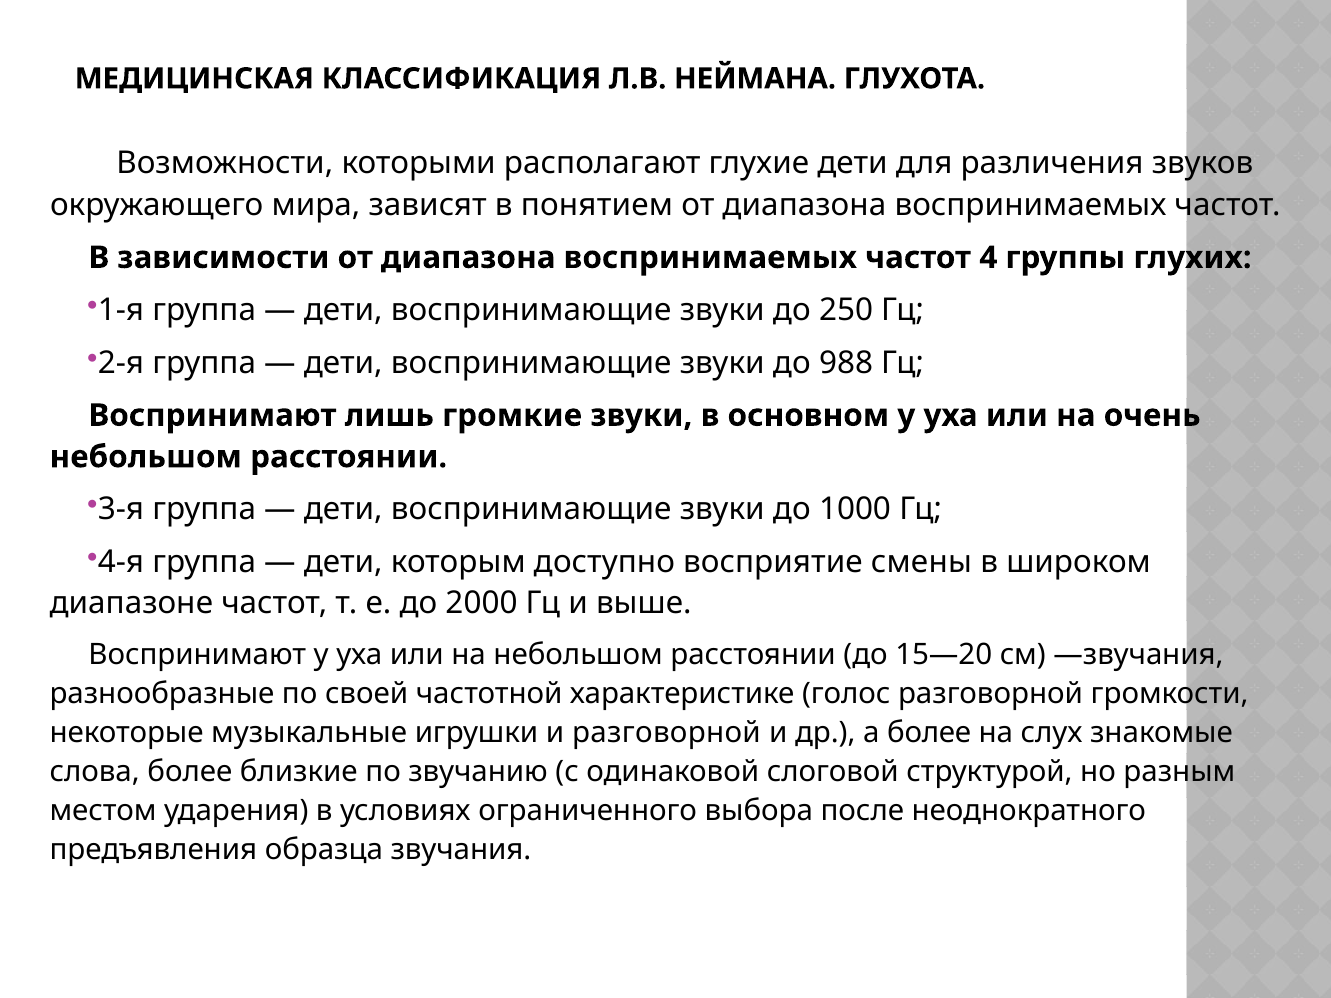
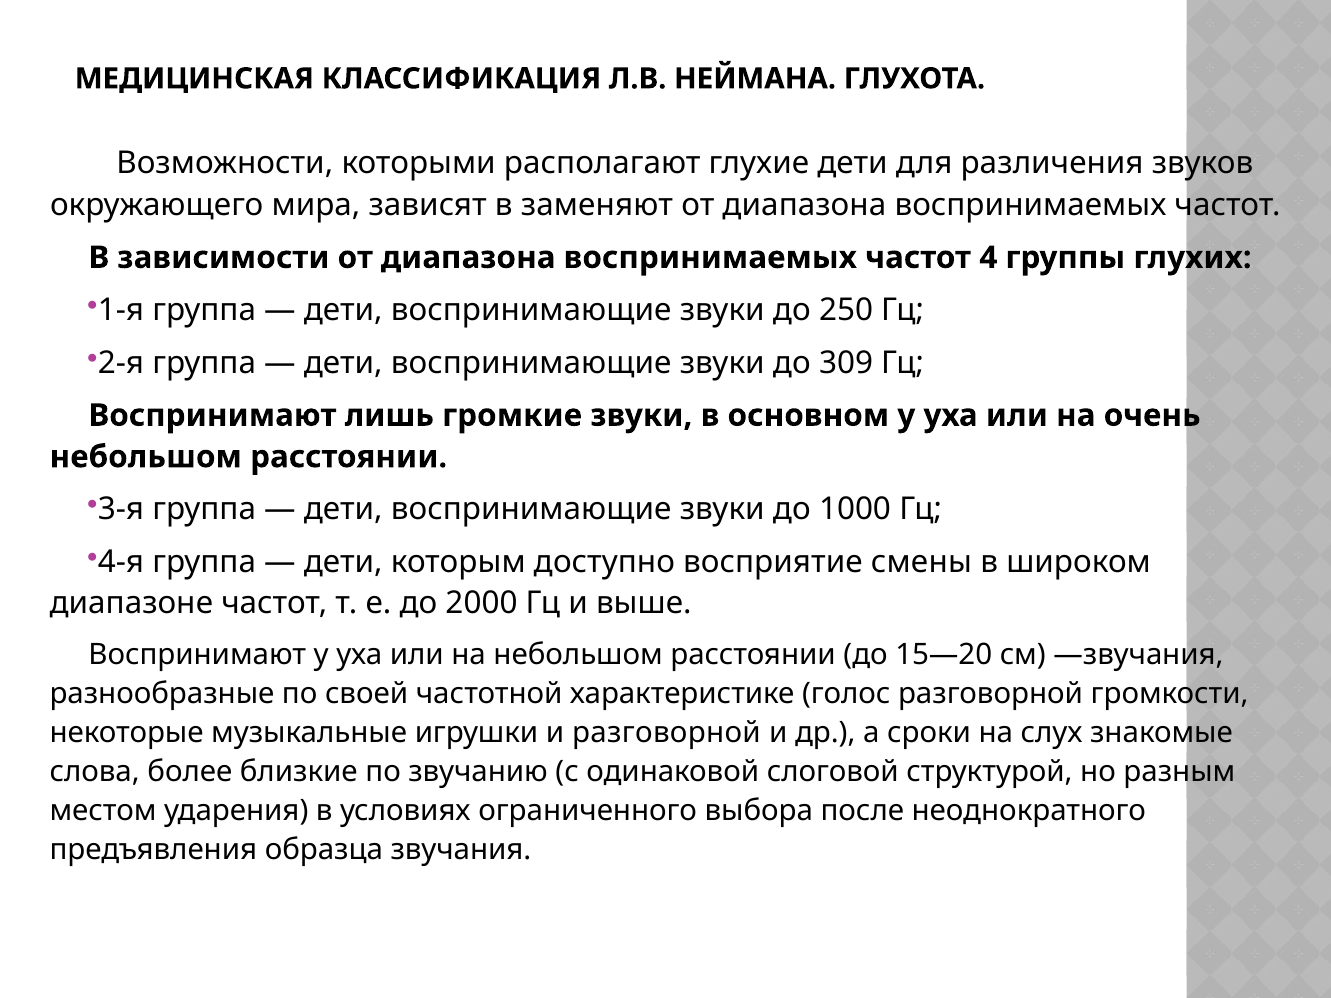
понятием: понятием -> заменяют (597, 205)
988: 988 -> 309 (846, 363)
а более: более -> сроки (929, 733)
